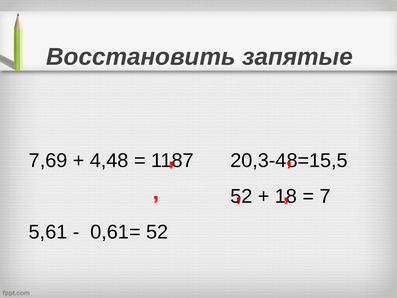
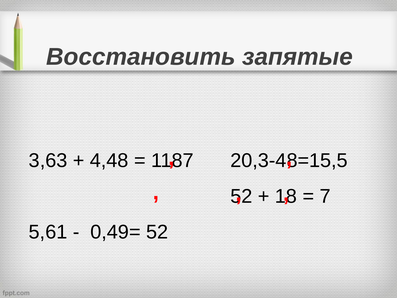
7,69: 7,69 -> 3,63 (48, 161)
0,61=: 0,61= -> 0,49= (116, 232)
